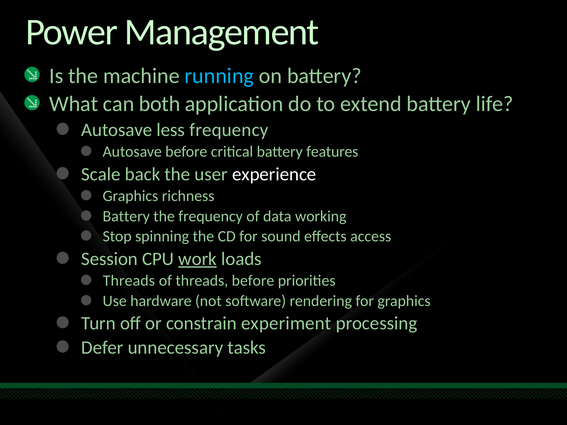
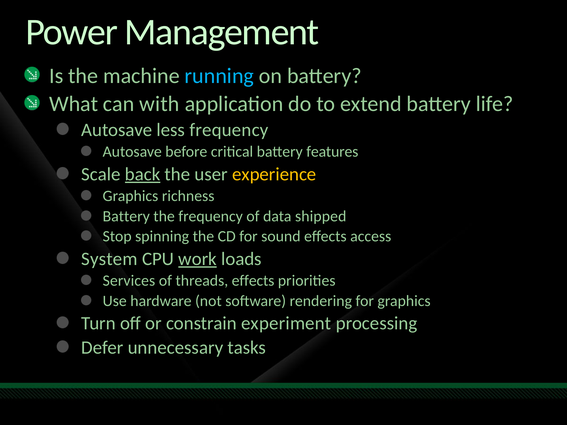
both: both -> with (159, 104)
back underline: none -> present (143, 174)
experience colour: white -> yellow (274, 174)
working: working -> shipped (321, 216)
Session: Session -> System (109, 259)
Threads: Threads -> Services (129, 281)
threads before: before -> effects (253, 281)
